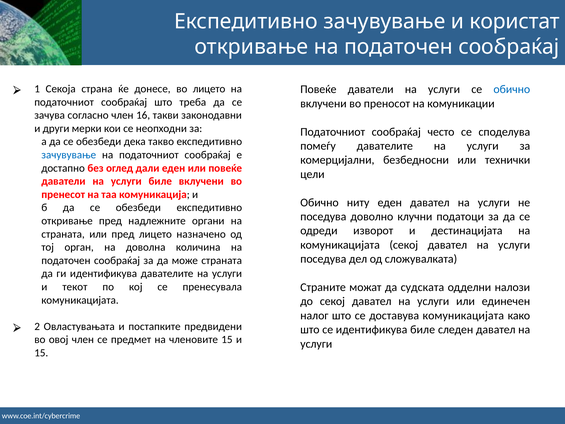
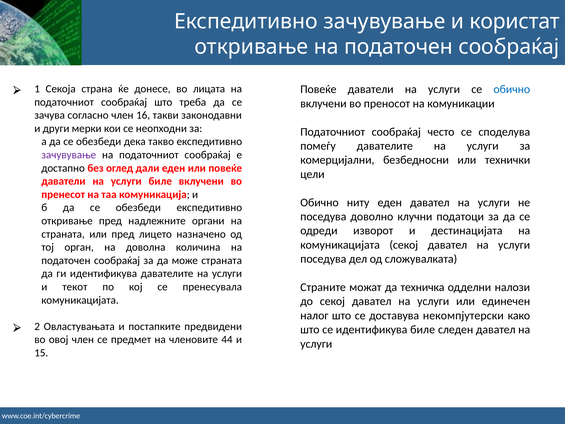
во лицето: лицето -> лицата (209, 89)
зачувување colour: blue -> purple (69, 155)
судската: судската -> техничка (423, 287)
доставува комуникацијата: комуникацијата -> некомпјутерски (463, 315)
членовите 15: 15 -> 44 (227, 339)
